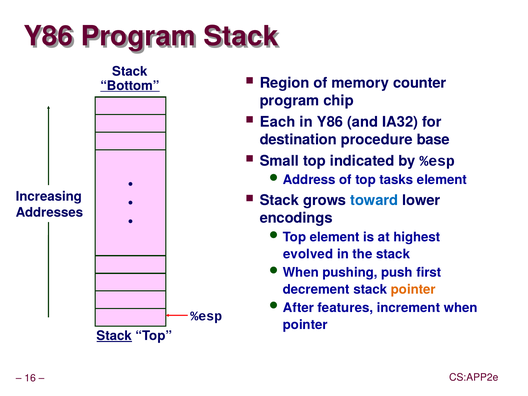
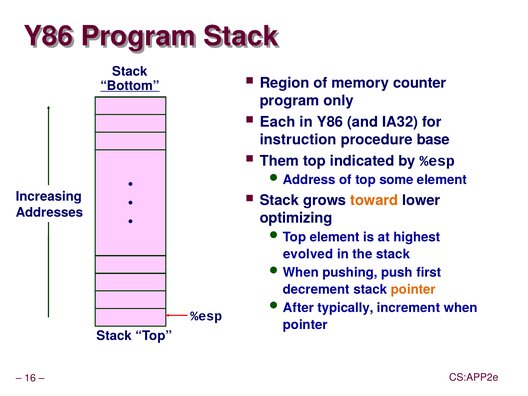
chip: chip -> only (339, 101)
destination: destination -> instruction (298, 139)
Small: Small -> Them (279, 161)
tasks: tasks -> some (396, 180)
toward colour: blue -> orange (374, 200)
encodings: encodings -> optimizing (296, 218)
features: features -> typically (345, 308)
Stack underline: present -> none (114, 336)
